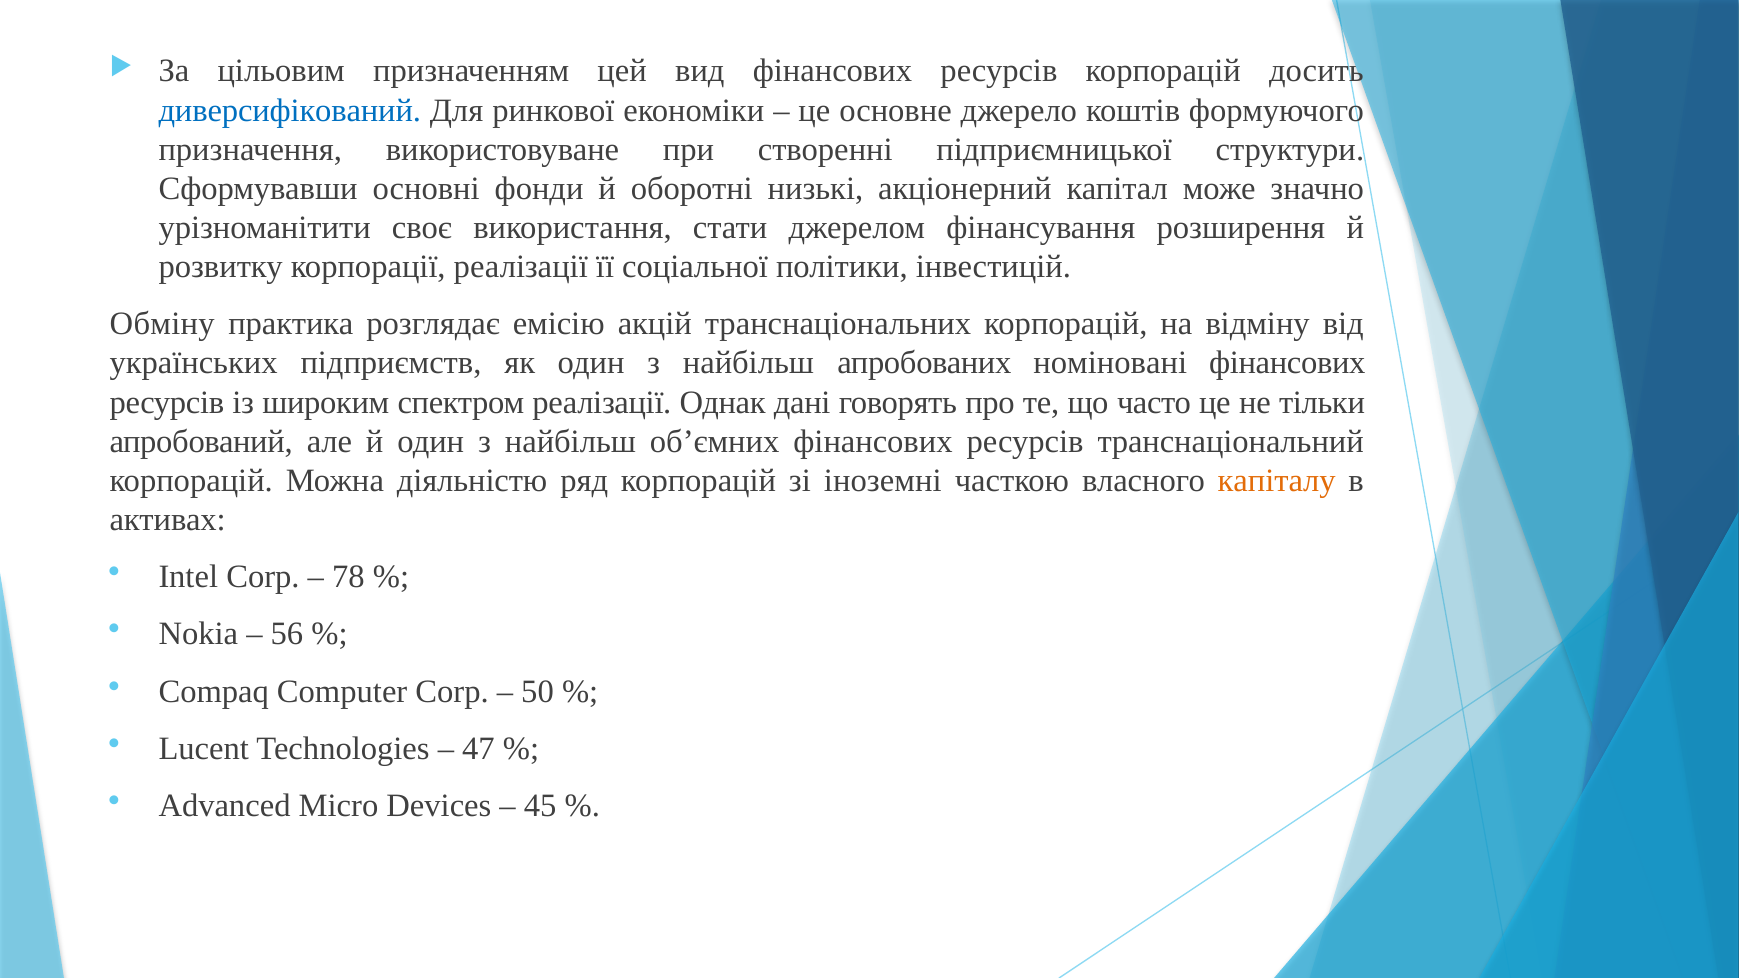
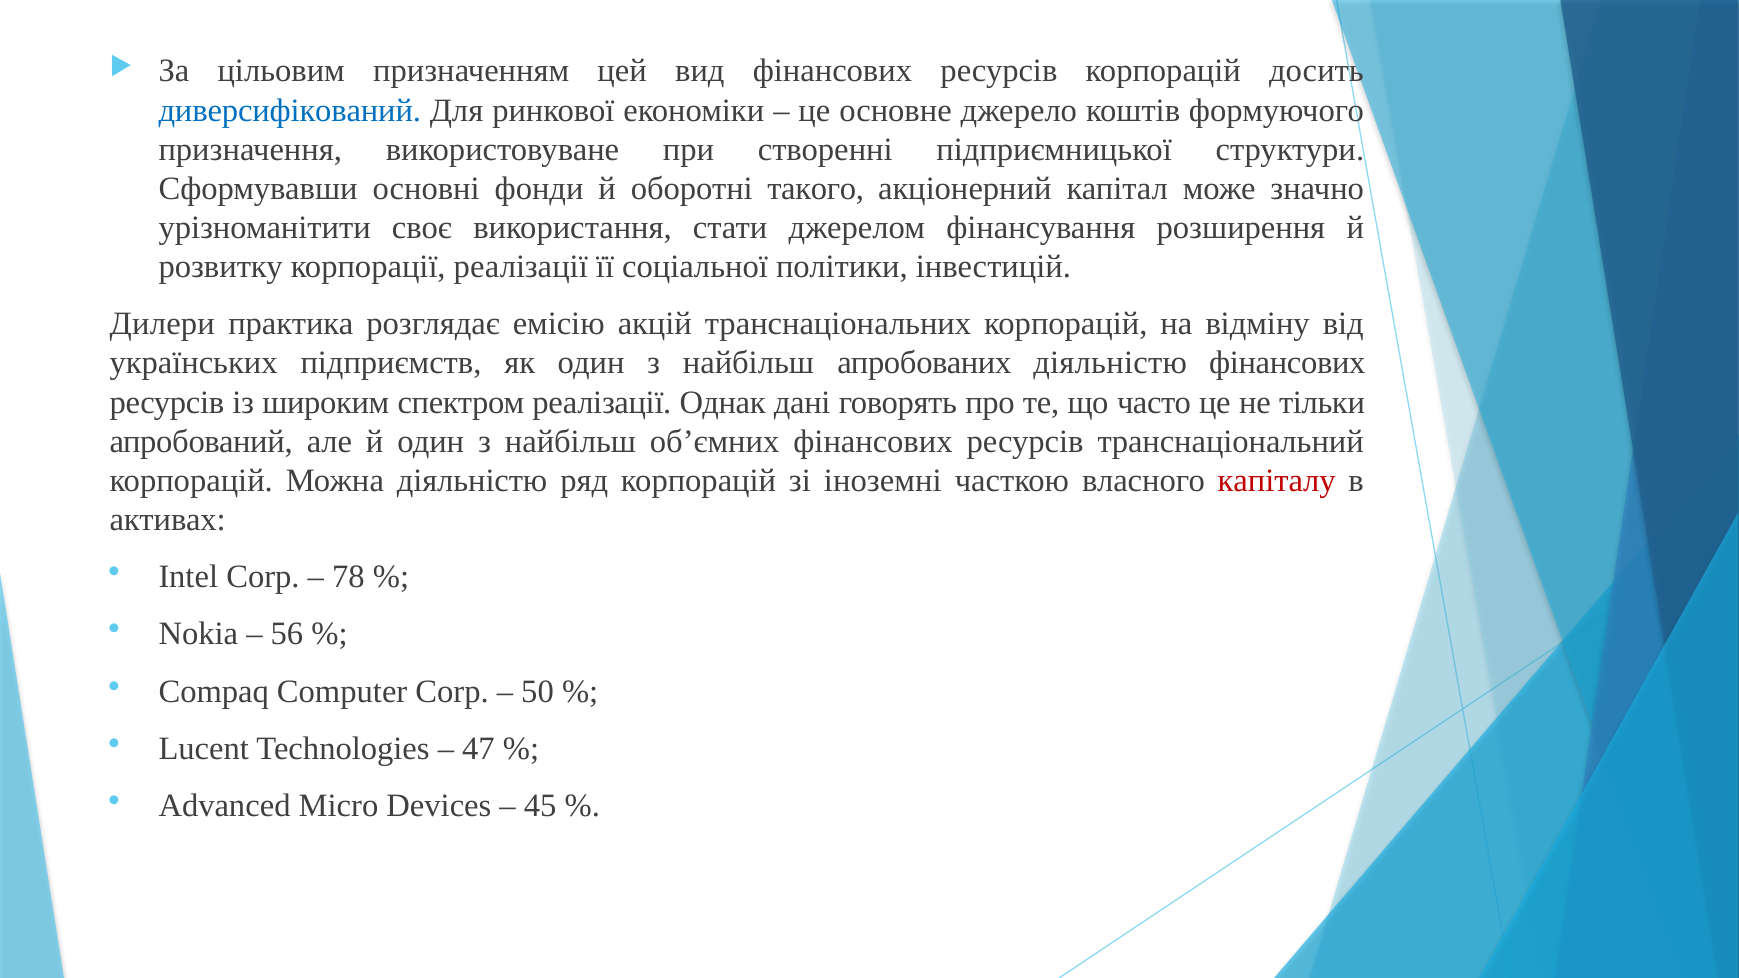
низькі: низькі -> такого (816, 189)
Обміну: Обміну -> Дилери (162, 324)
апробованих номіновані: номіновані -> діяльністю (1110, 363)
капіталу colour: orange -> red (1277, 481)
